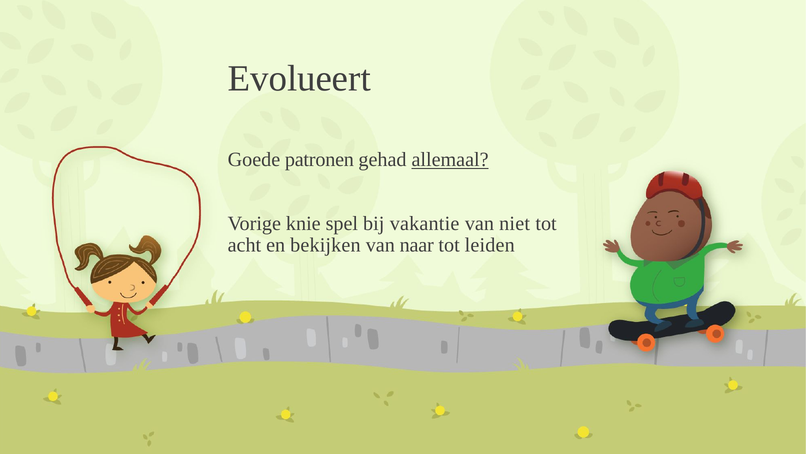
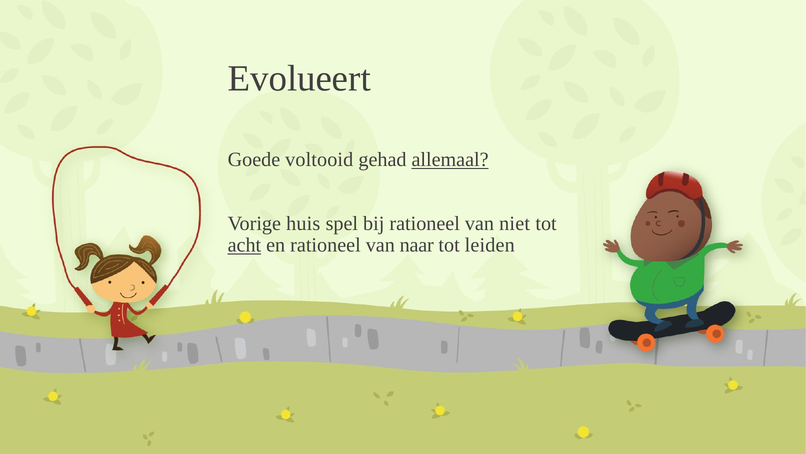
patronen: patronen -> voltooid (319, 160)
knie: knie -> huis (303, 223)
bij vakantie: vakantie -> rationeel (425, 223)
acht underline: none -> present (244, 245)
en bekijken: bekijken -> rationeel (325, 245)
